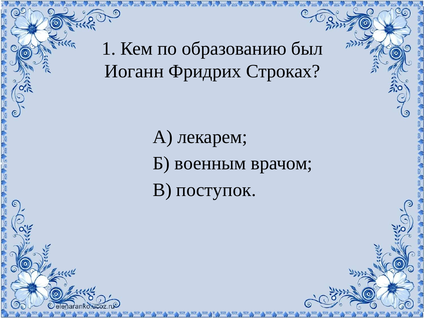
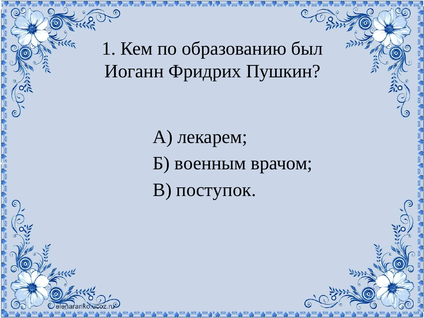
Строках: Строках -> Пушкин (283, 71)
